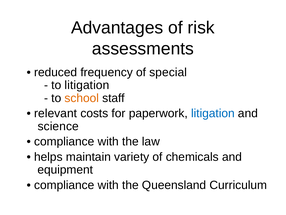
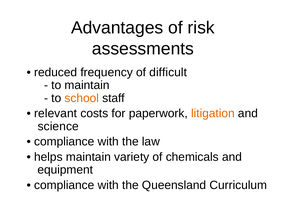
special: special -> difficult (168, 72)
to litigation: litigation -> maintain (87, 85)
litigation colour: blue -> orange (213, 113)
